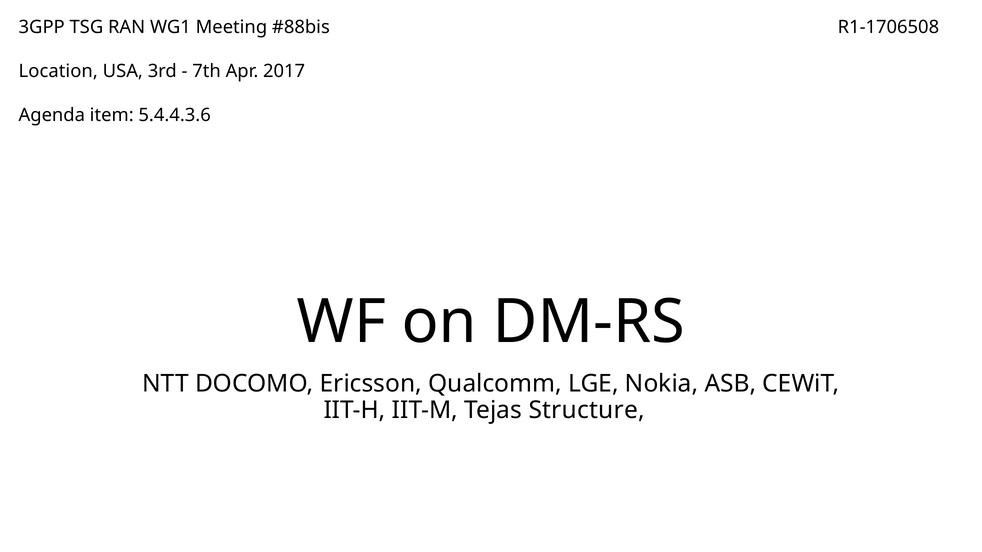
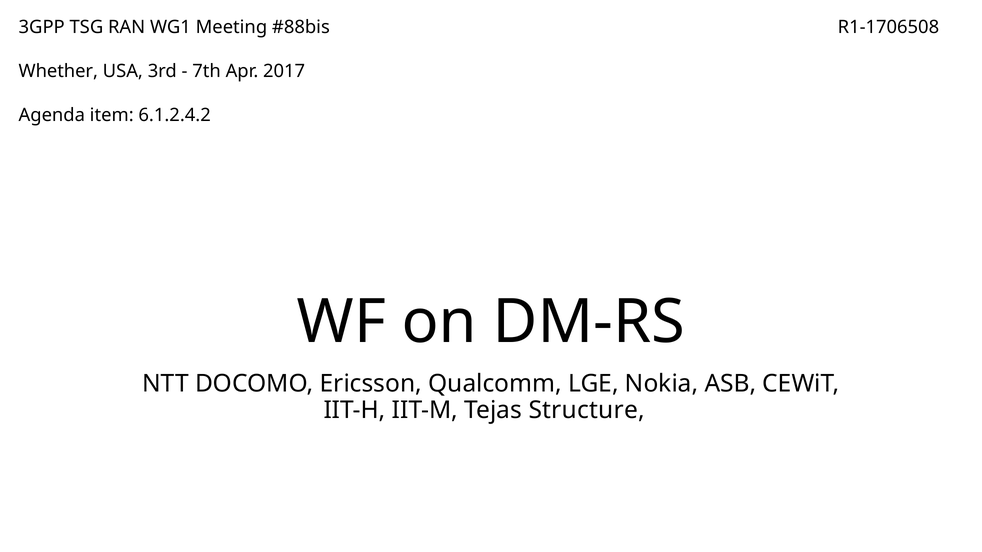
Location: Location -> Whether (58, 71)
5.4.4.3.6: 5.4.4.3.6 -> 6.1.2.4.2 (175, 115)
